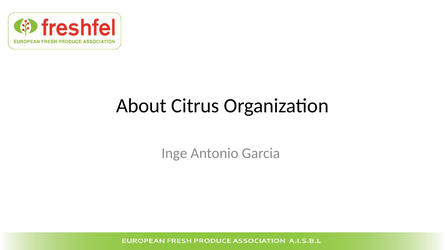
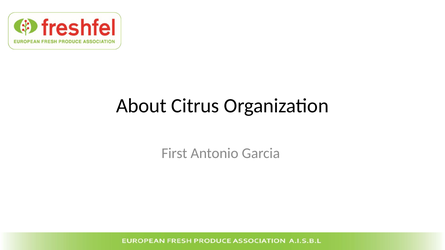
Inge: Inge -> First (174, 153)
